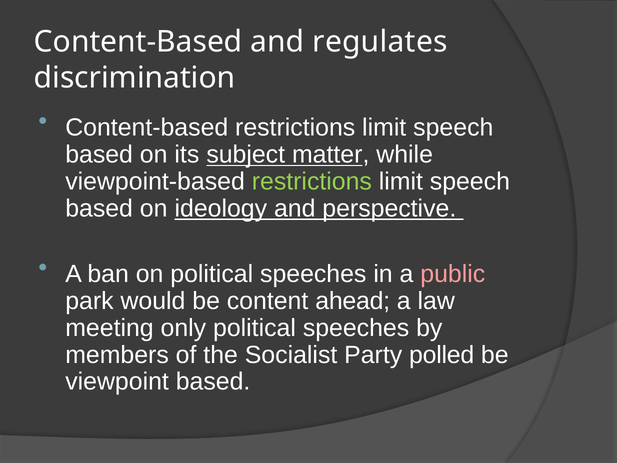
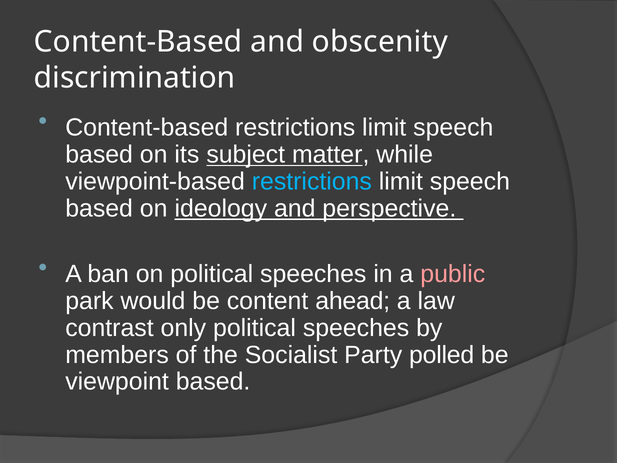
regulates: regulates -> obscenity (380, 42)
restrictions colour: light green -> light blue (312, 181)
meeting: meeting -> contrast (109, 328)
